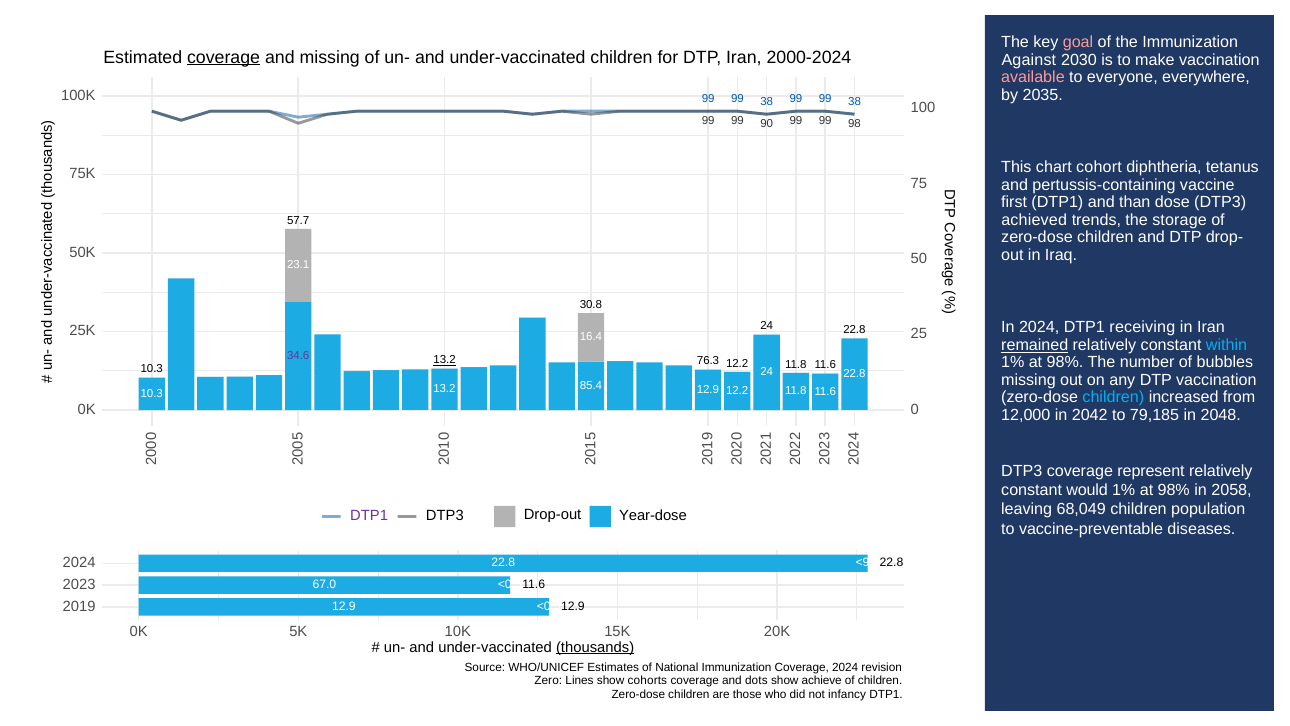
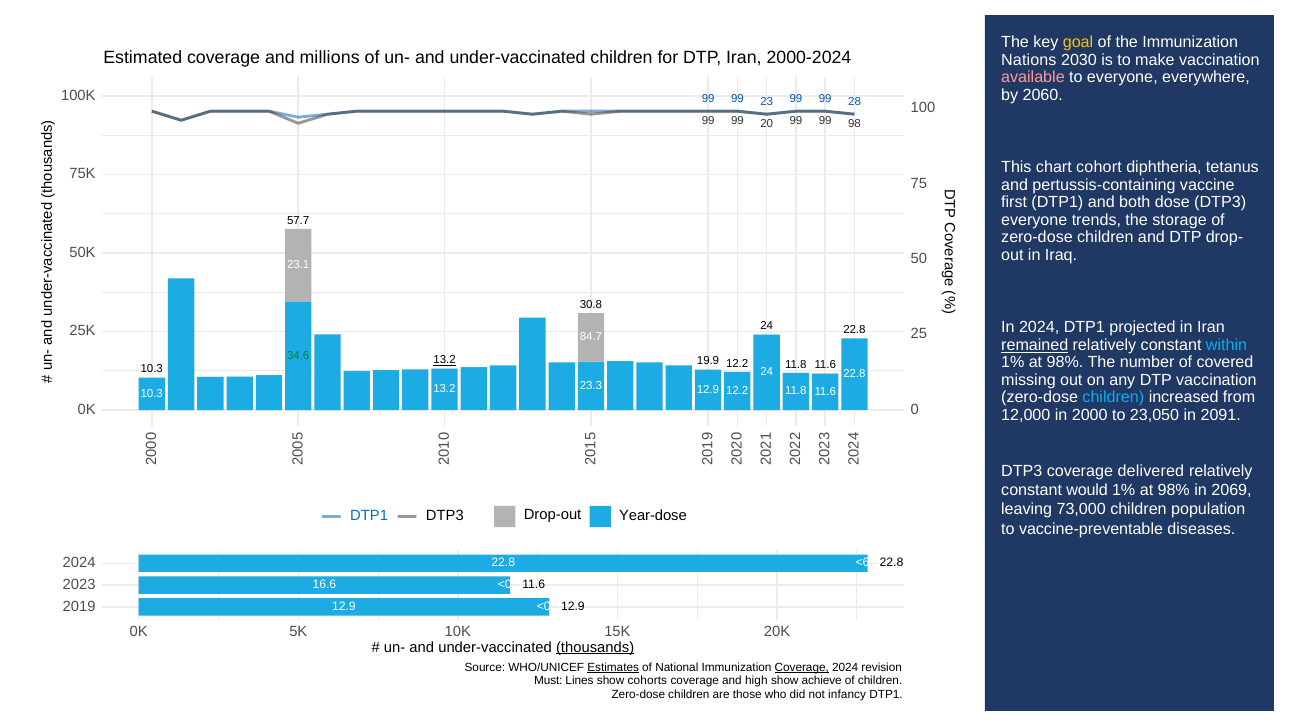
goal colour: pink -> yellow (1078, 42)
coverage underline: present -> none (224, 57)
and missing: missing -> millions (330, 57)
Against: Against -> Nations (1029, 60)
2035: 2035 -> 2060 (1043, 95)
38: 38 -> 23 (767, 101)
38: 38 -> 28 (855, 101)
90: 90 -> 20 (767, 124)
than: than -> both (1135, 202)
achieved: achieved -> everyone (1034, 220)
receiving: receiving -> projected (1142, 327)
16.4: 16.4 -> 84.7 (591, 337)
34.6 colour: purple -> green (298, 355)
bubbles: bubbles -> covered (1225, 362)
76.3: 76.3 -> 19.9 (708, 361)
85.4: 85.4 -> 23.3 (591, 385)
2042: 2042 -> 2000 (1090, 415)
79,185: 79,185 -> 23,050 (1155, 415)
2048: 2048 -> 2091 (1221, 415)
represent: represent -> delivered (1151, 471)
2058: 2058 -> 2069 (1231, 490)
68,049: 68,049 -> 73,000 (1081, 509)
DTP1 colour: purple -> blue (369, 516)
<9.4: <9.4 -> <6.5 (868, 563)
67.0: 67.0 -> 16.6 (324, 584)
Estimates underline: none -> present (613, 667)
Coverage underline: none -> present (802, 667)
Zero: Zero -> Must (548, 680)
dots: dots -> high (756, 680)
